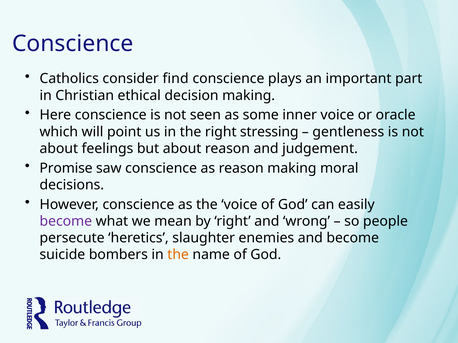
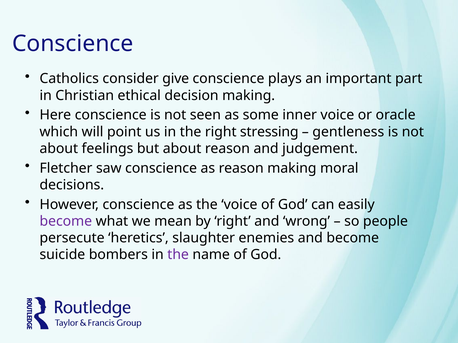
find: find -> give (176, 79)
Promise: Promise -> Fletcher (66, 168)
the colour: orange -> purple (178, 255)
